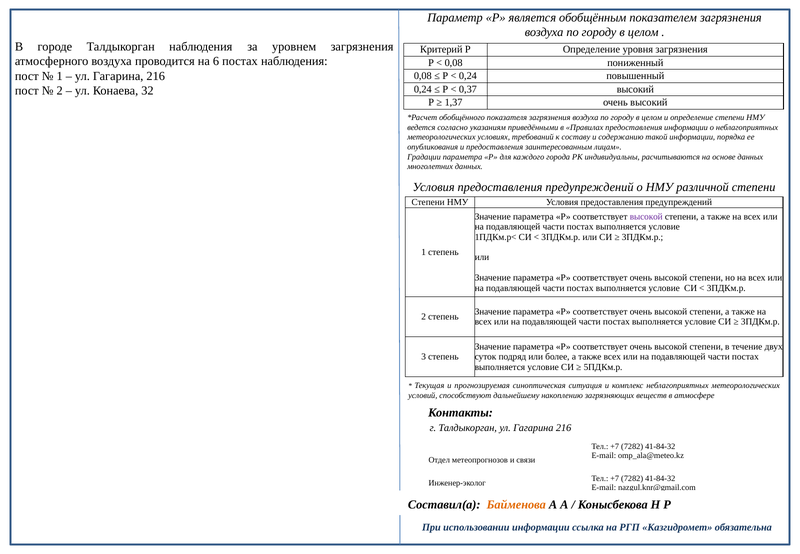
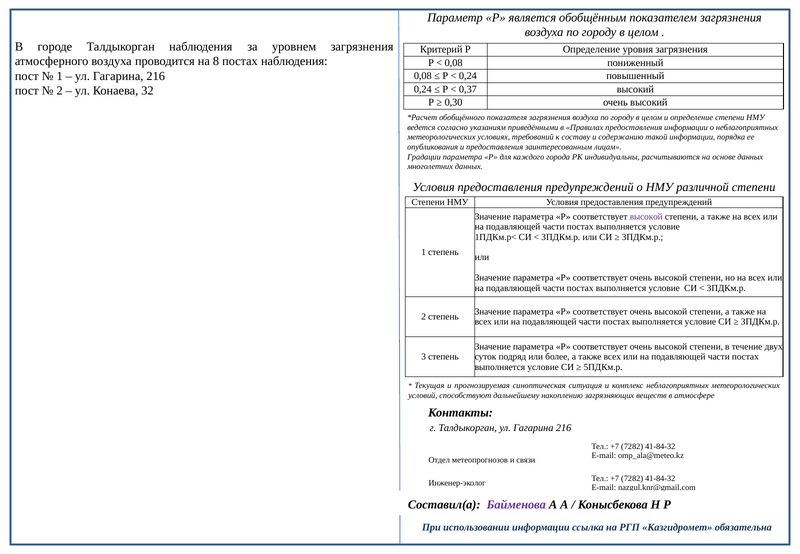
6: 6 -> 8 (216, 61)
1,37: 1,37 -> 0,30 (454, 102)
Байменова colour: orange -> purple (516, 504)
